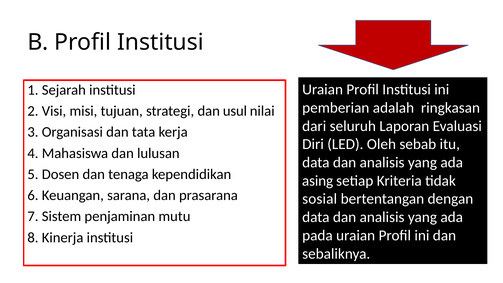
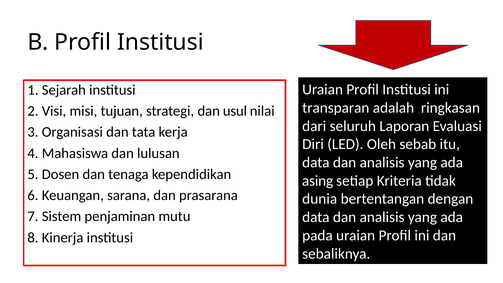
pemberian: pemberian -> transparan (336, 108)
sosial: sosial -> dunia (320, 199)
